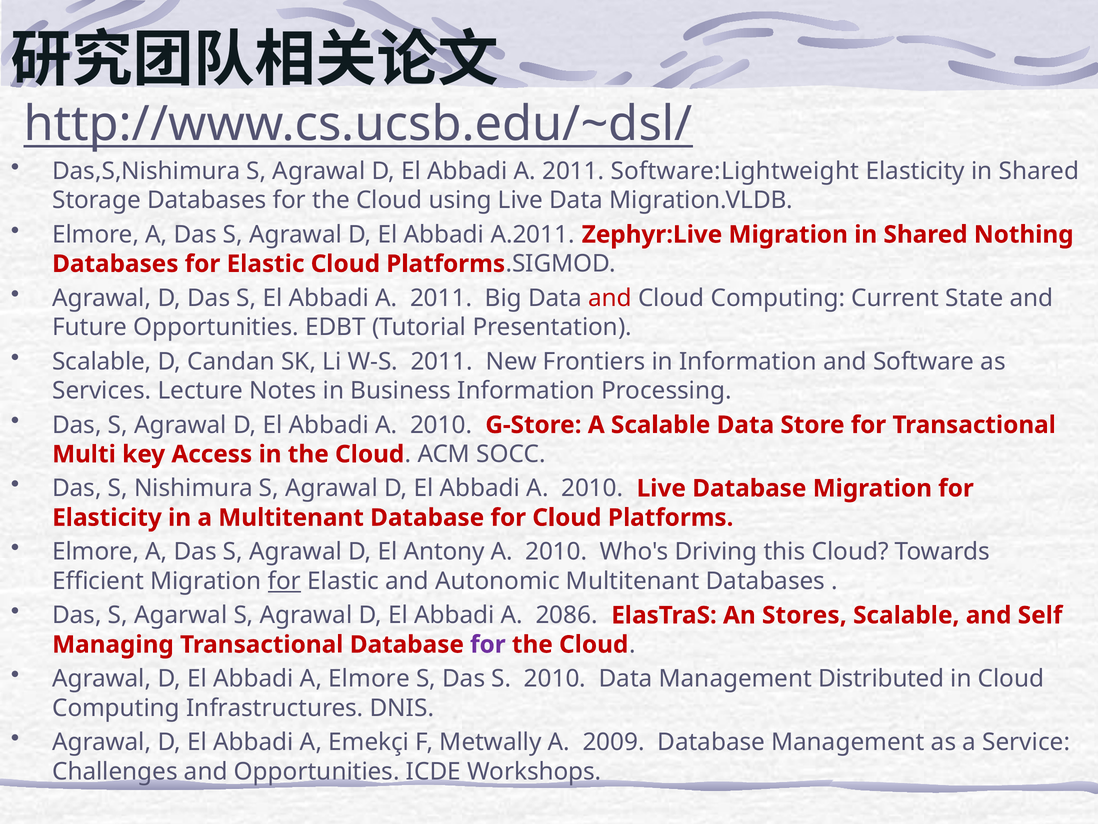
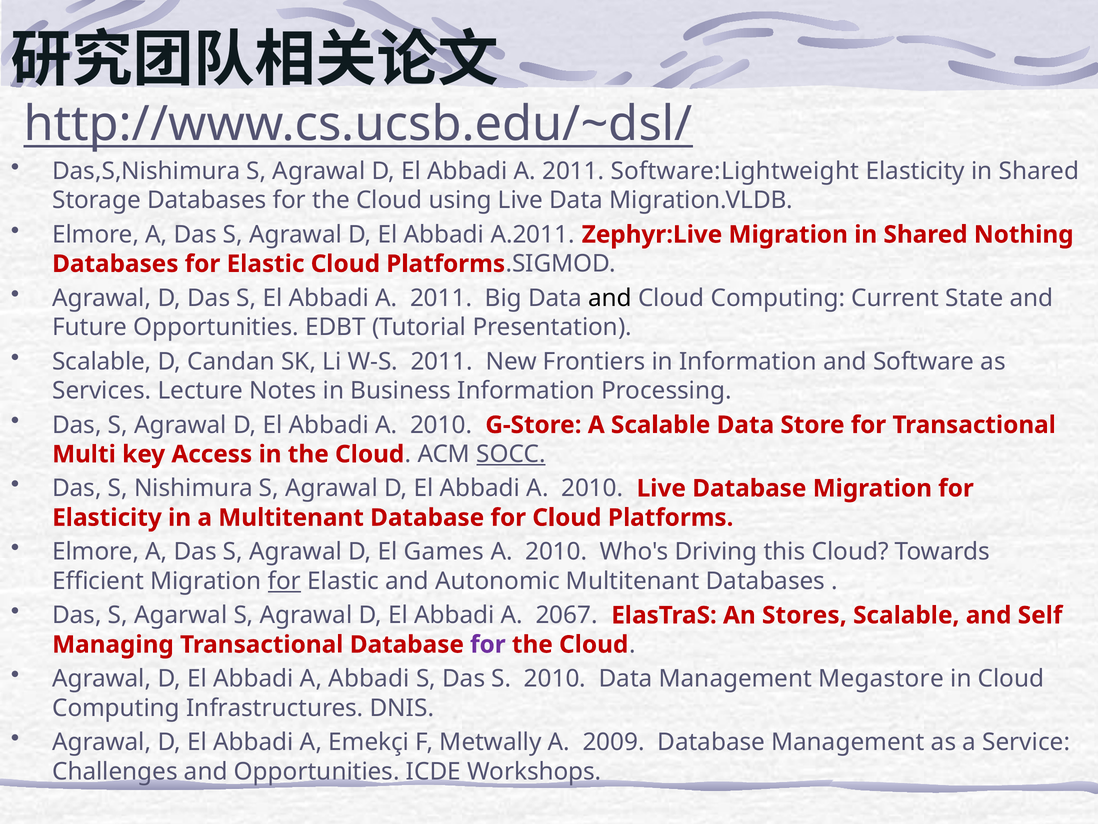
and colour: red -> black (610, 298)
SOCC underline: none -> present (511, 454)
Antony: Antony -> Games (444, 552)
2086: 2086 -> 2067 (567, 615)
A Elmore: Elmore -> Abbadi (369, 678)
Distributed: Distributed -> Megastore (881, 678)
